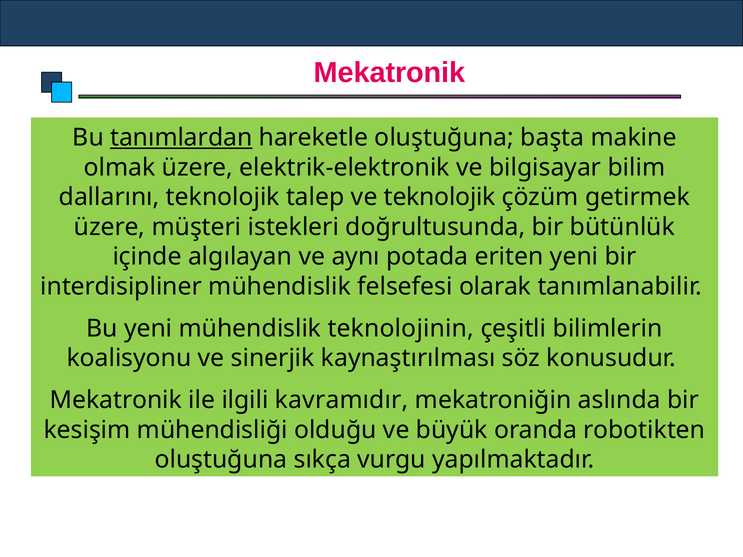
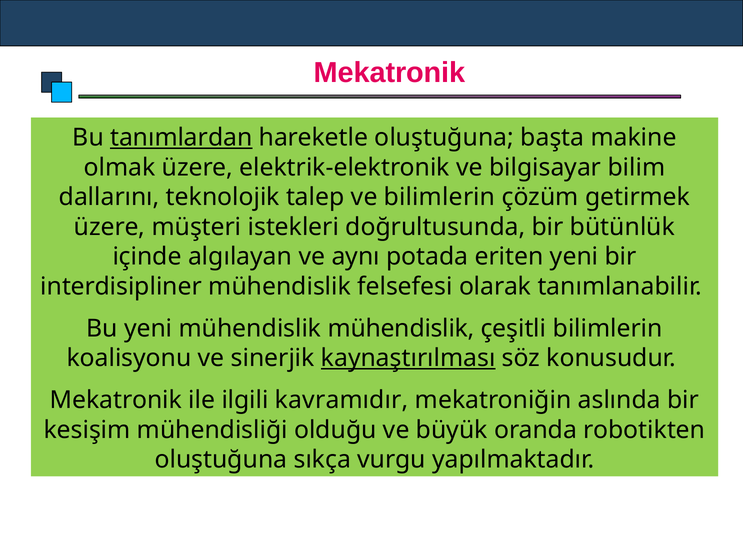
ve teknolojik: teknolojik -> bilimlerin (440, 197)
mühendislik teknolojinin: teknolojinin -> mühendislik (401, 329)
kaynaştırılması underline: none -> present (408, 358)
